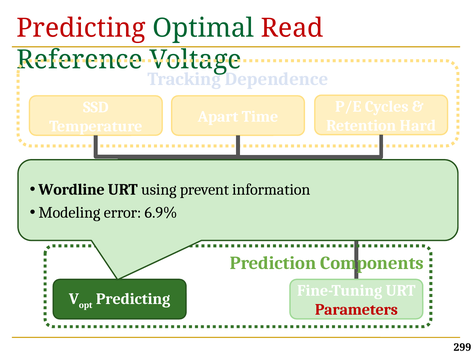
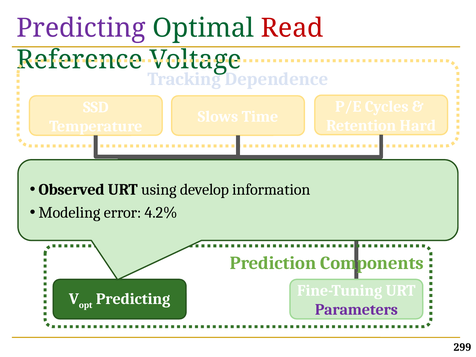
Predicting colour: red -> purple (81, 28)
Apart: Apart -> Slows (218, 117)
Wordline: Wordline -> Observed (72, 190)
prevent: prevent -> develop (204, 190)
6.9%: 6.9% -> 4.2% (161, 213)
Parameters colour: red -> purple (356, 310)
